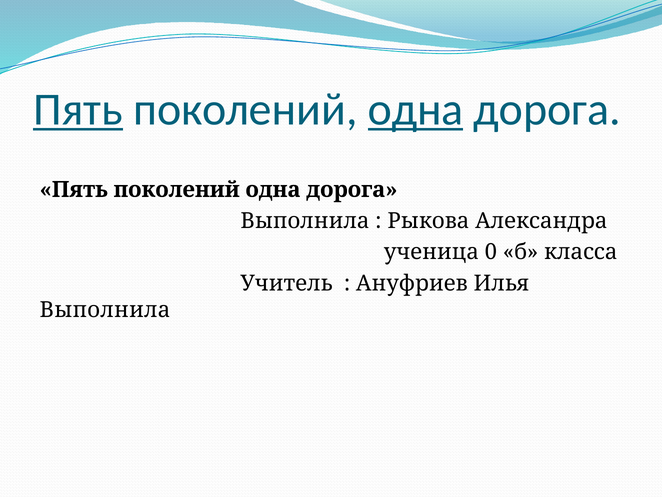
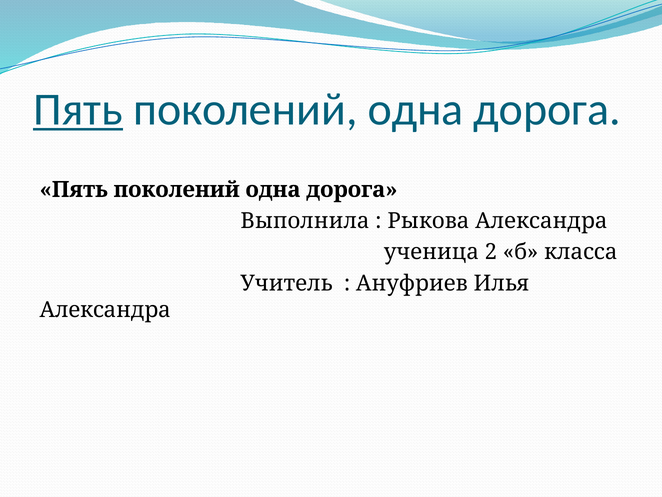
одна underline: present -> none (416, 109)
0: 0 -> 2 (491, 252)
Выполнила: Выполнила -> Александра (105, 310)
